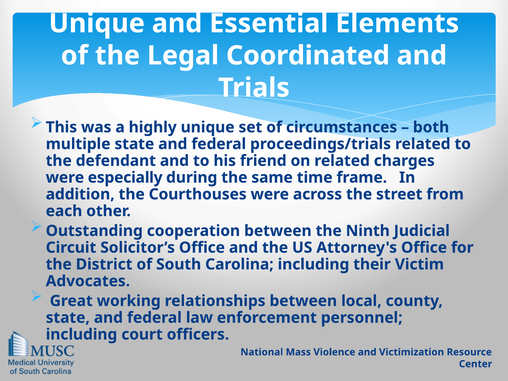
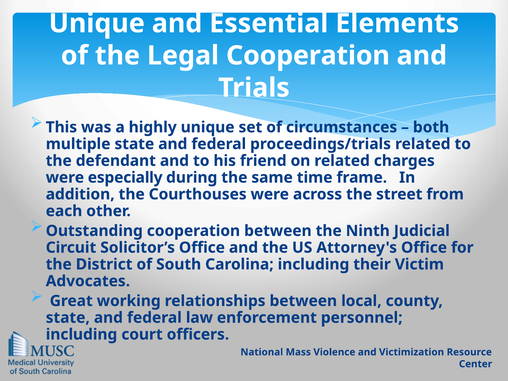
Legal Coordinated: Coordinated -> Cooperation (308, 56)
